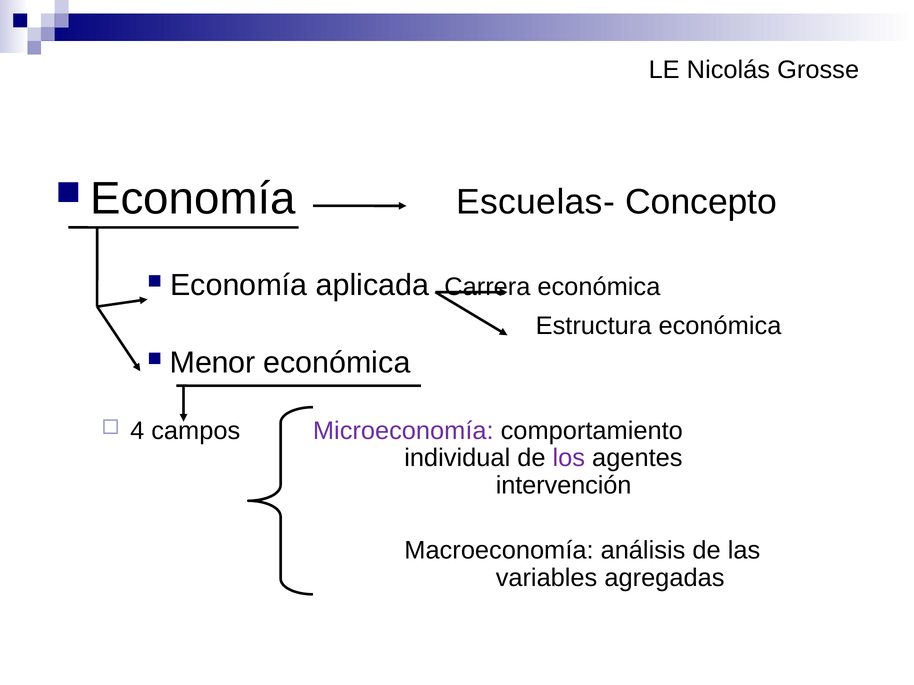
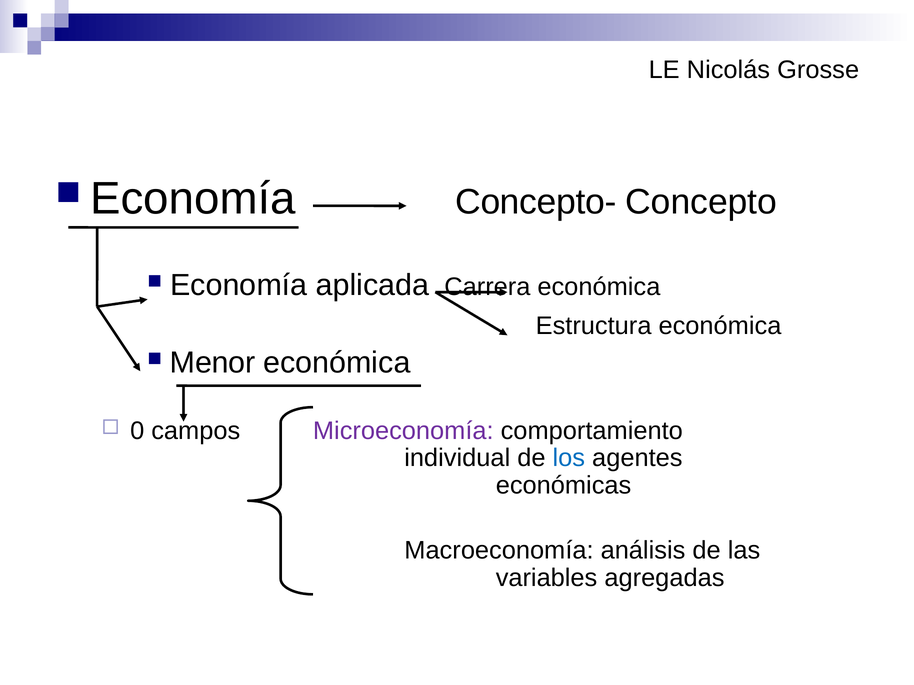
Escuelas-: Escuelas- -> Concepto- (536, 202)
4: 4 -> 0 (137, 431)
los colour: purple -> blue (569, 458)
intervención: intervención -> económicas (564, 486)
